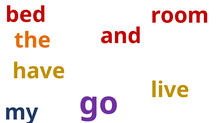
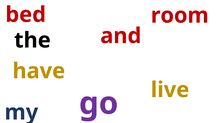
the colour: orange -> black (32, 40)
